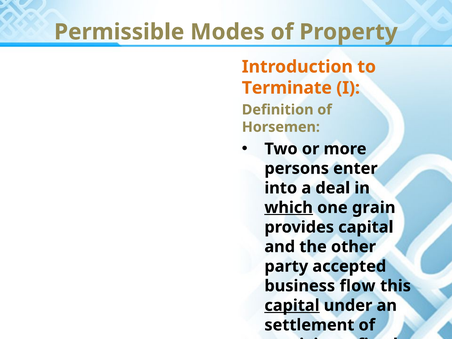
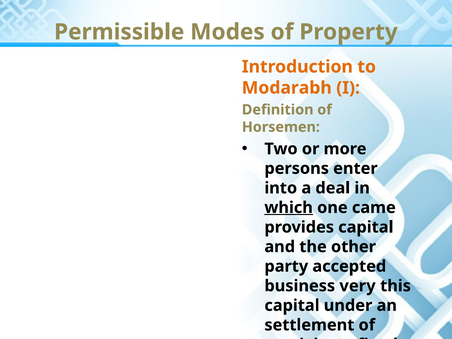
Terminate: Terminate -> Modarabh (287, 88)
grain: grain -> came (374, 208)
flow: flow -> very (358, 286)
capital underline: present -> none (292, 305)
